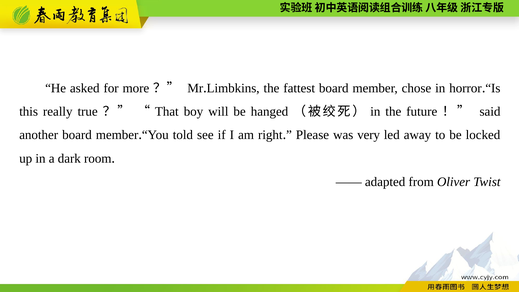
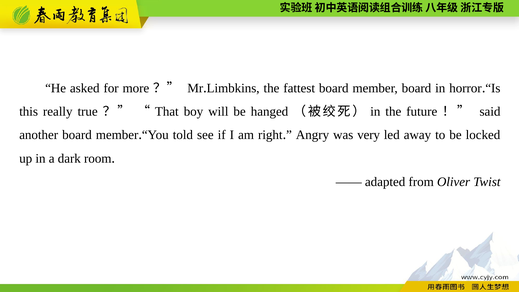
member chose: chose -> board (416, 88)
Please: Please -> Angry (312, 135)
